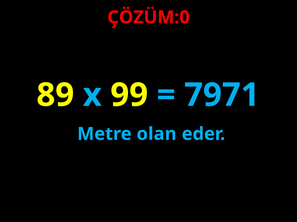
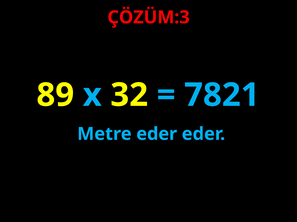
ÇÖZÜM:0: ÇÖZÜM:0 -> ÇÖZÜM:3 (149, 17)
99: 99 -> 32 (129, 95)
7971: 7971 -> 7821 (222, 95)
Metre olan: olan -> eder (157, 134)
